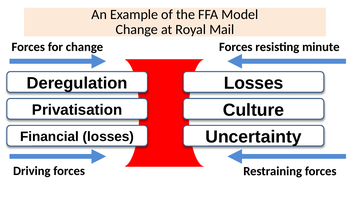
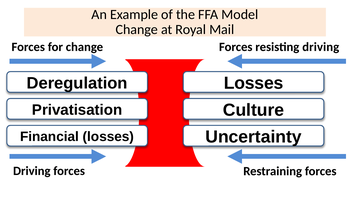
resisting minute: minute -> driving (321, 47)
